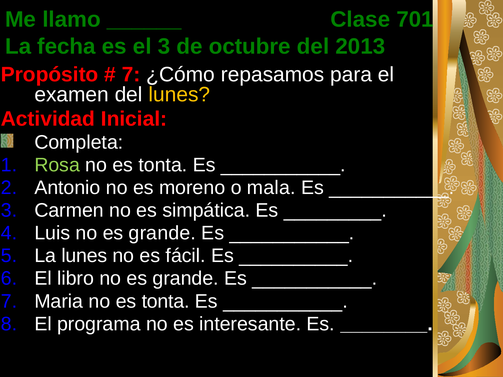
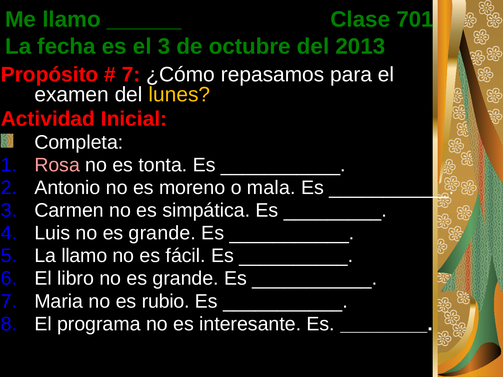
Rosa colour: light green -> pink (57, 165)
La lunes: lunes -> llamo (84, 256)
Maria no es tonta: tonta -> rubio (166, 301)
